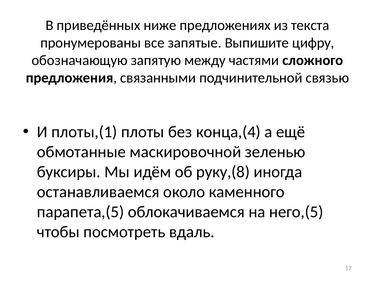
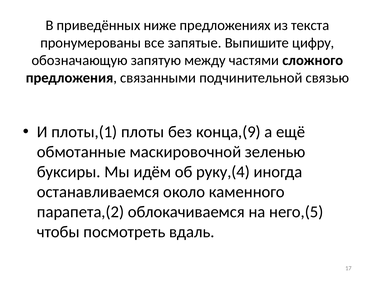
конца,(4: конца,(4 -> конца,(9 (228, 132)
руку,(8: руку,(8 -> руку,(4 (223, 172)
парапета,(5: парапета,(5 -> парапета,(2 (80, 212)
